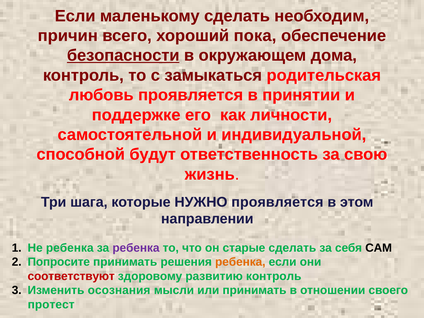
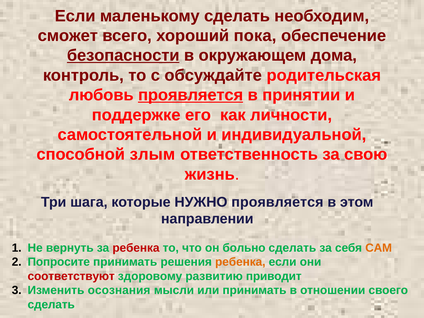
причин: причин -> сможет (68, 36)
замыкаться: замыкаться -> обсуждайте (213, 75)
проявляется underline: none -> present (191, 95)
будут: будут -> злым (152, 155)
Не ребенка: ребенка -> вернуть (70, 248)
ребенка colour: purple -> red (136, 248)
старые: старые -> больно (244, 248)
САМ colour: black -> orange (379, 248)
развитию контроль: контроль -> приводит (274, 276)
протест: протест -> сделать (51, 304)
